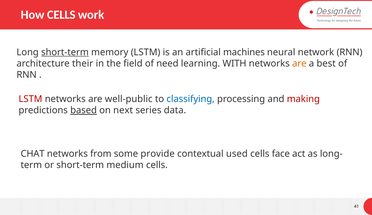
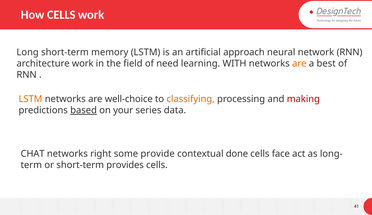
short-term underline: present -> none (65, 52)
machines: machines -> approach (244, 52)
architecture their: their -> work (83, 63)
LSTM colour: red -> orange (30, 99)
well-public: well-public -> well-choice (129, 99)
classifying colour: blue -> orange (191, 99)
next: next -> your (123, 110)
from: from -> right (101, 153)
used: used -> done (237, 153)
medium: medium -> provides (125, 164)
